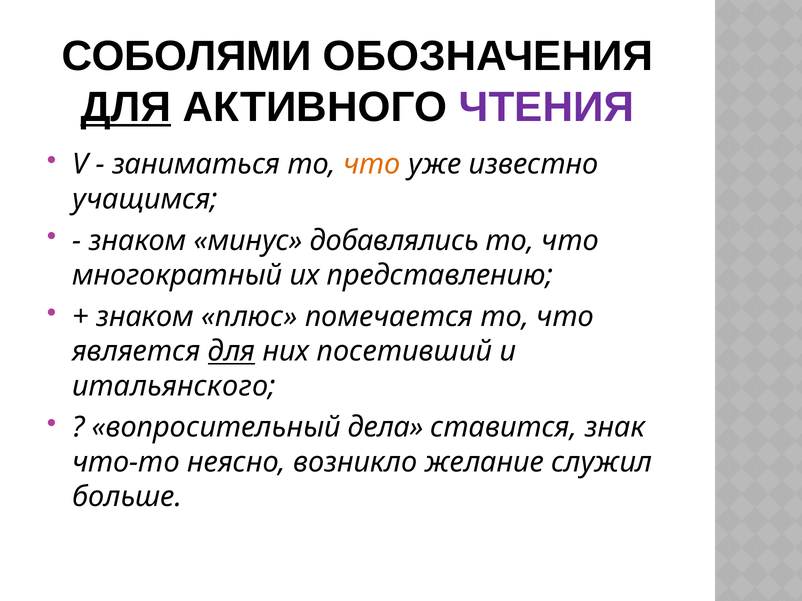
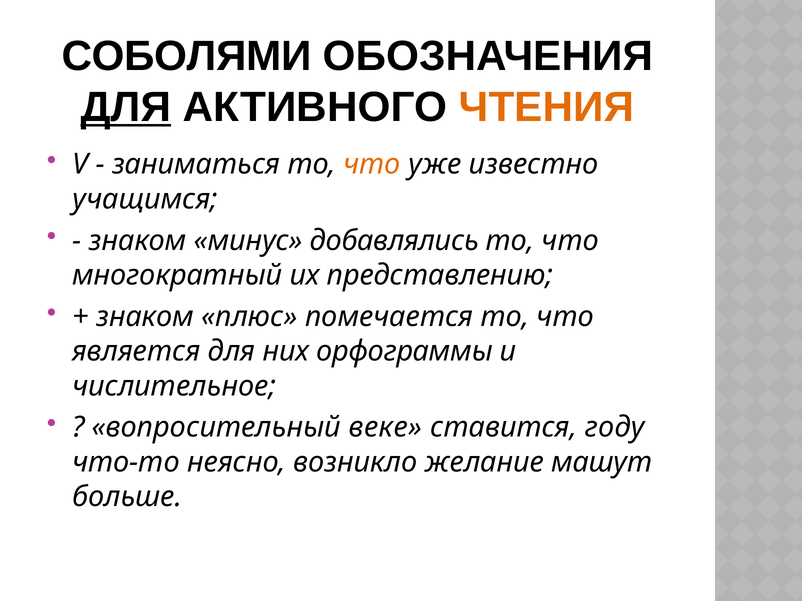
ЧТЕНИЯ colour: purple -> orange (546, 107)
для underline: present -> none (232, 352)
посетивший: посетивший -> орфограммы (405, 352)
итальянского: итальянского -> числительное (174, 386)
дела: дела -> веке (385, 428)
знак: знак -> году (615, 428)
служил: служил -> машут (602, 462)
